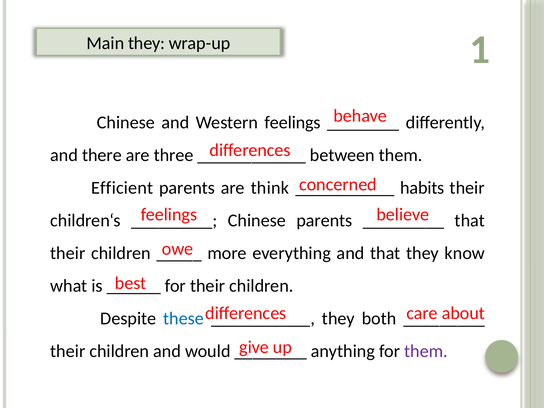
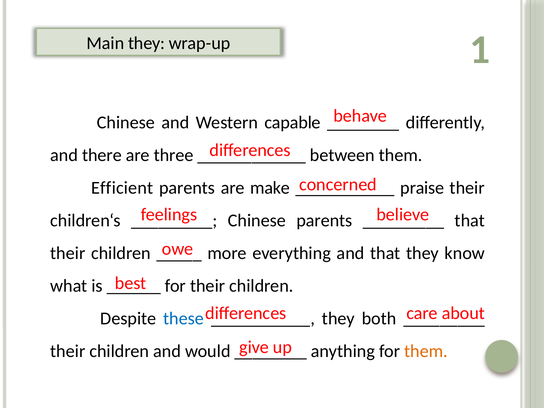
Western feelings: feelings -> capable (293, 123)
think: think -> make (270, 188)
habits: habits -> praise (422, 188)
them colour: purple -> orange (426, 351)
